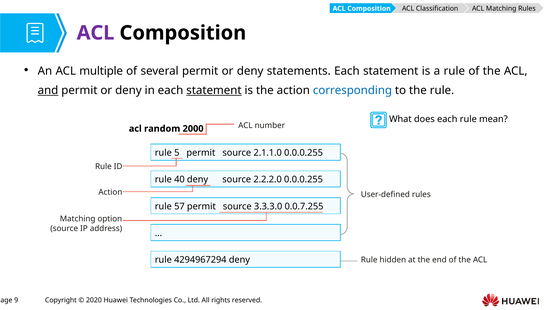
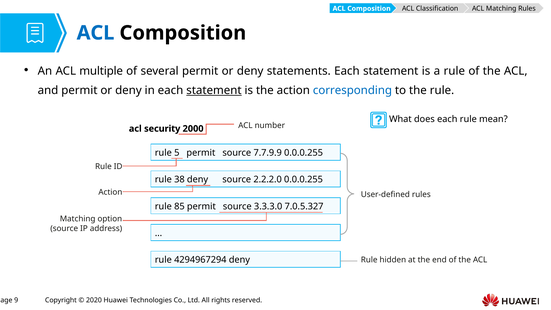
ACL colour: purple -> blue (96, 33)
and underline: present -> none (48, 90)
random: random -> security (162, 129)
2.1.1.0: 2.1.1.0 -> 7.7.9.9 (268, 153)
40: 40 -> 38 (179, 180)
57: 57 -> 85 (179, 206)
0.0.7.255: 0.0.7.255 -> 7.0.5.327 (304, 206)
